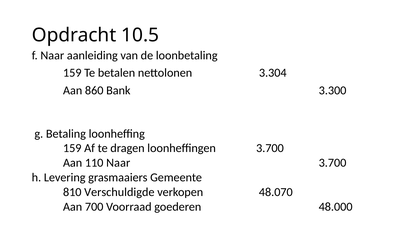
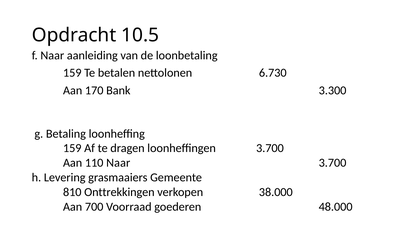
3.304: 3.304 -> 6.730 (273, 73)
860: 860 -> 170 (94, 90)
Verschuldigde: Verschuldigde -> Onttrekkingen (119, 192)
48.070: 48.070 -> 38.000 (276, 192)
